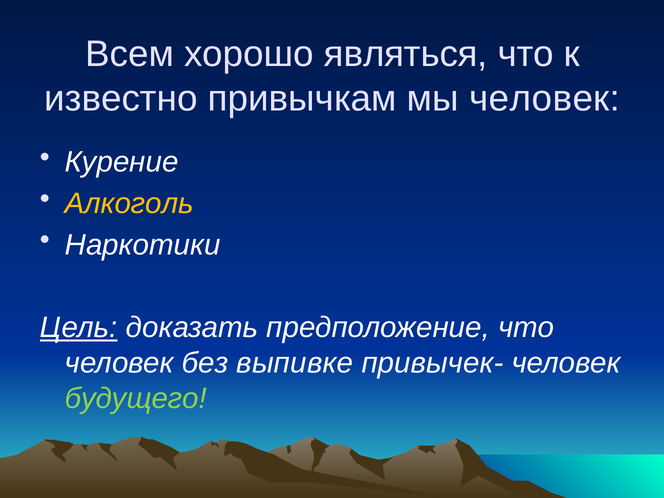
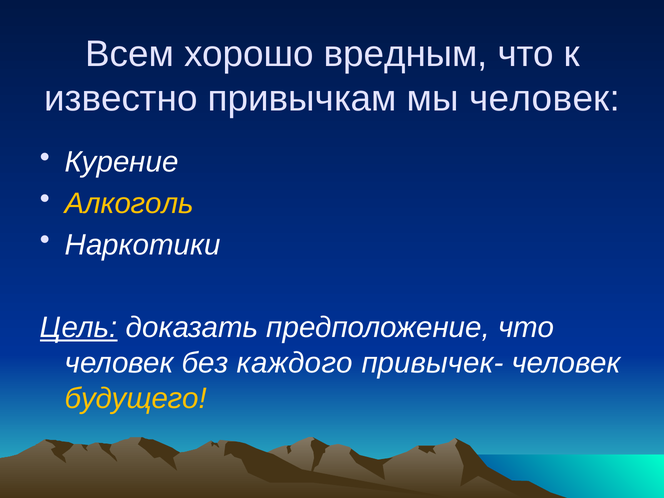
являться: являться -> вредным (406, 54)
выпивке: выпивке -> каждого (295, 363)
будущего colour: light green -> yellow (136, 398)
